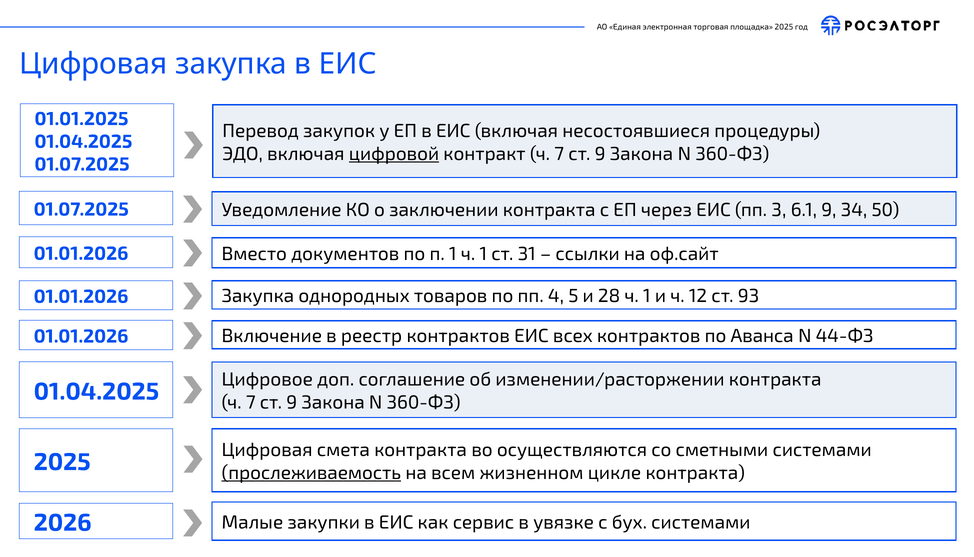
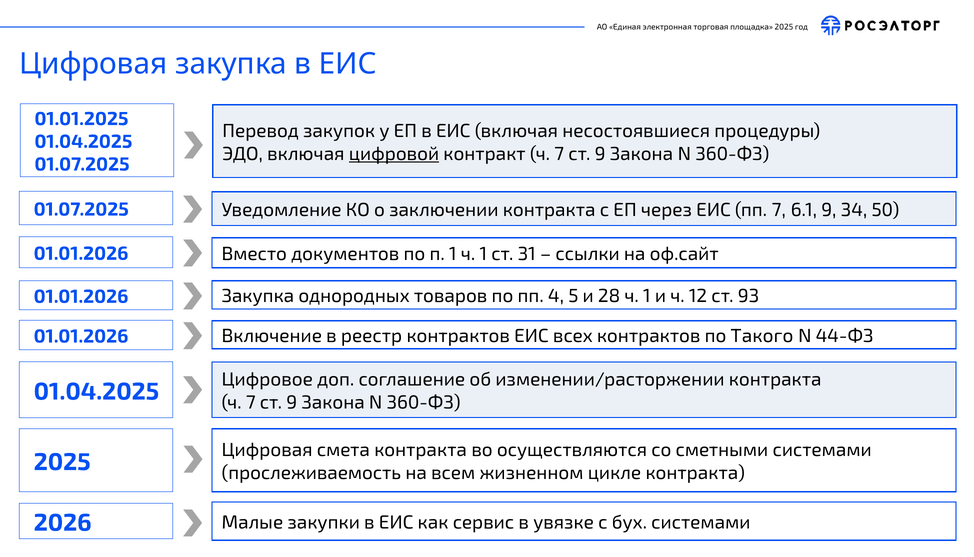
пп 3: 3 -> 7 (779, 210)
Аванса: Аванса -> Такого (762, 336)
прослеживаемость underline: present -> none (311, 473)
